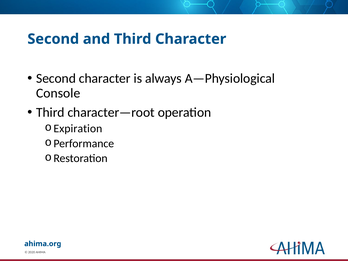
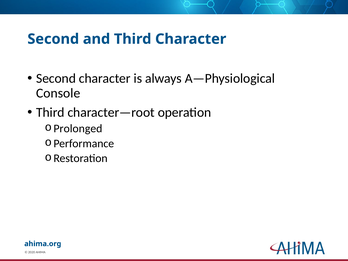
Expiration: Expiration -> Prolonged (78, 129)
